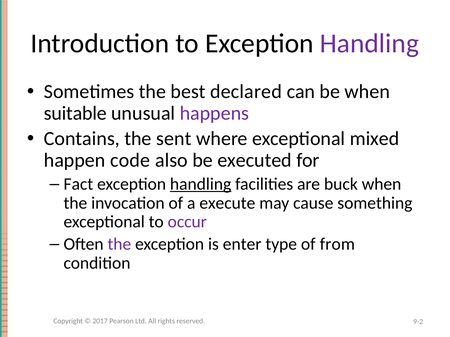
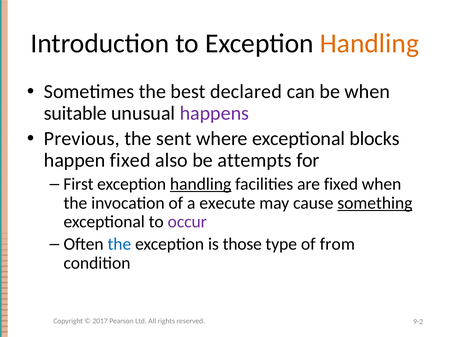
Handling colour: purple -> orange (369, 44)
Contains: Contains -> Previous (82, 139)
mixed: mixed -> blocks (375, 139)
happen code: code -> fixed (130, 161)
executed: executed -> attempts (255, 161)
Fact: Fact -> First (78, 184)
are buck: buck -> fixed (341, 184)
something underline: none -> present (375, 203)
the colour: purple -> blue (119, 245)
enter: enter -> those (242, 245)
